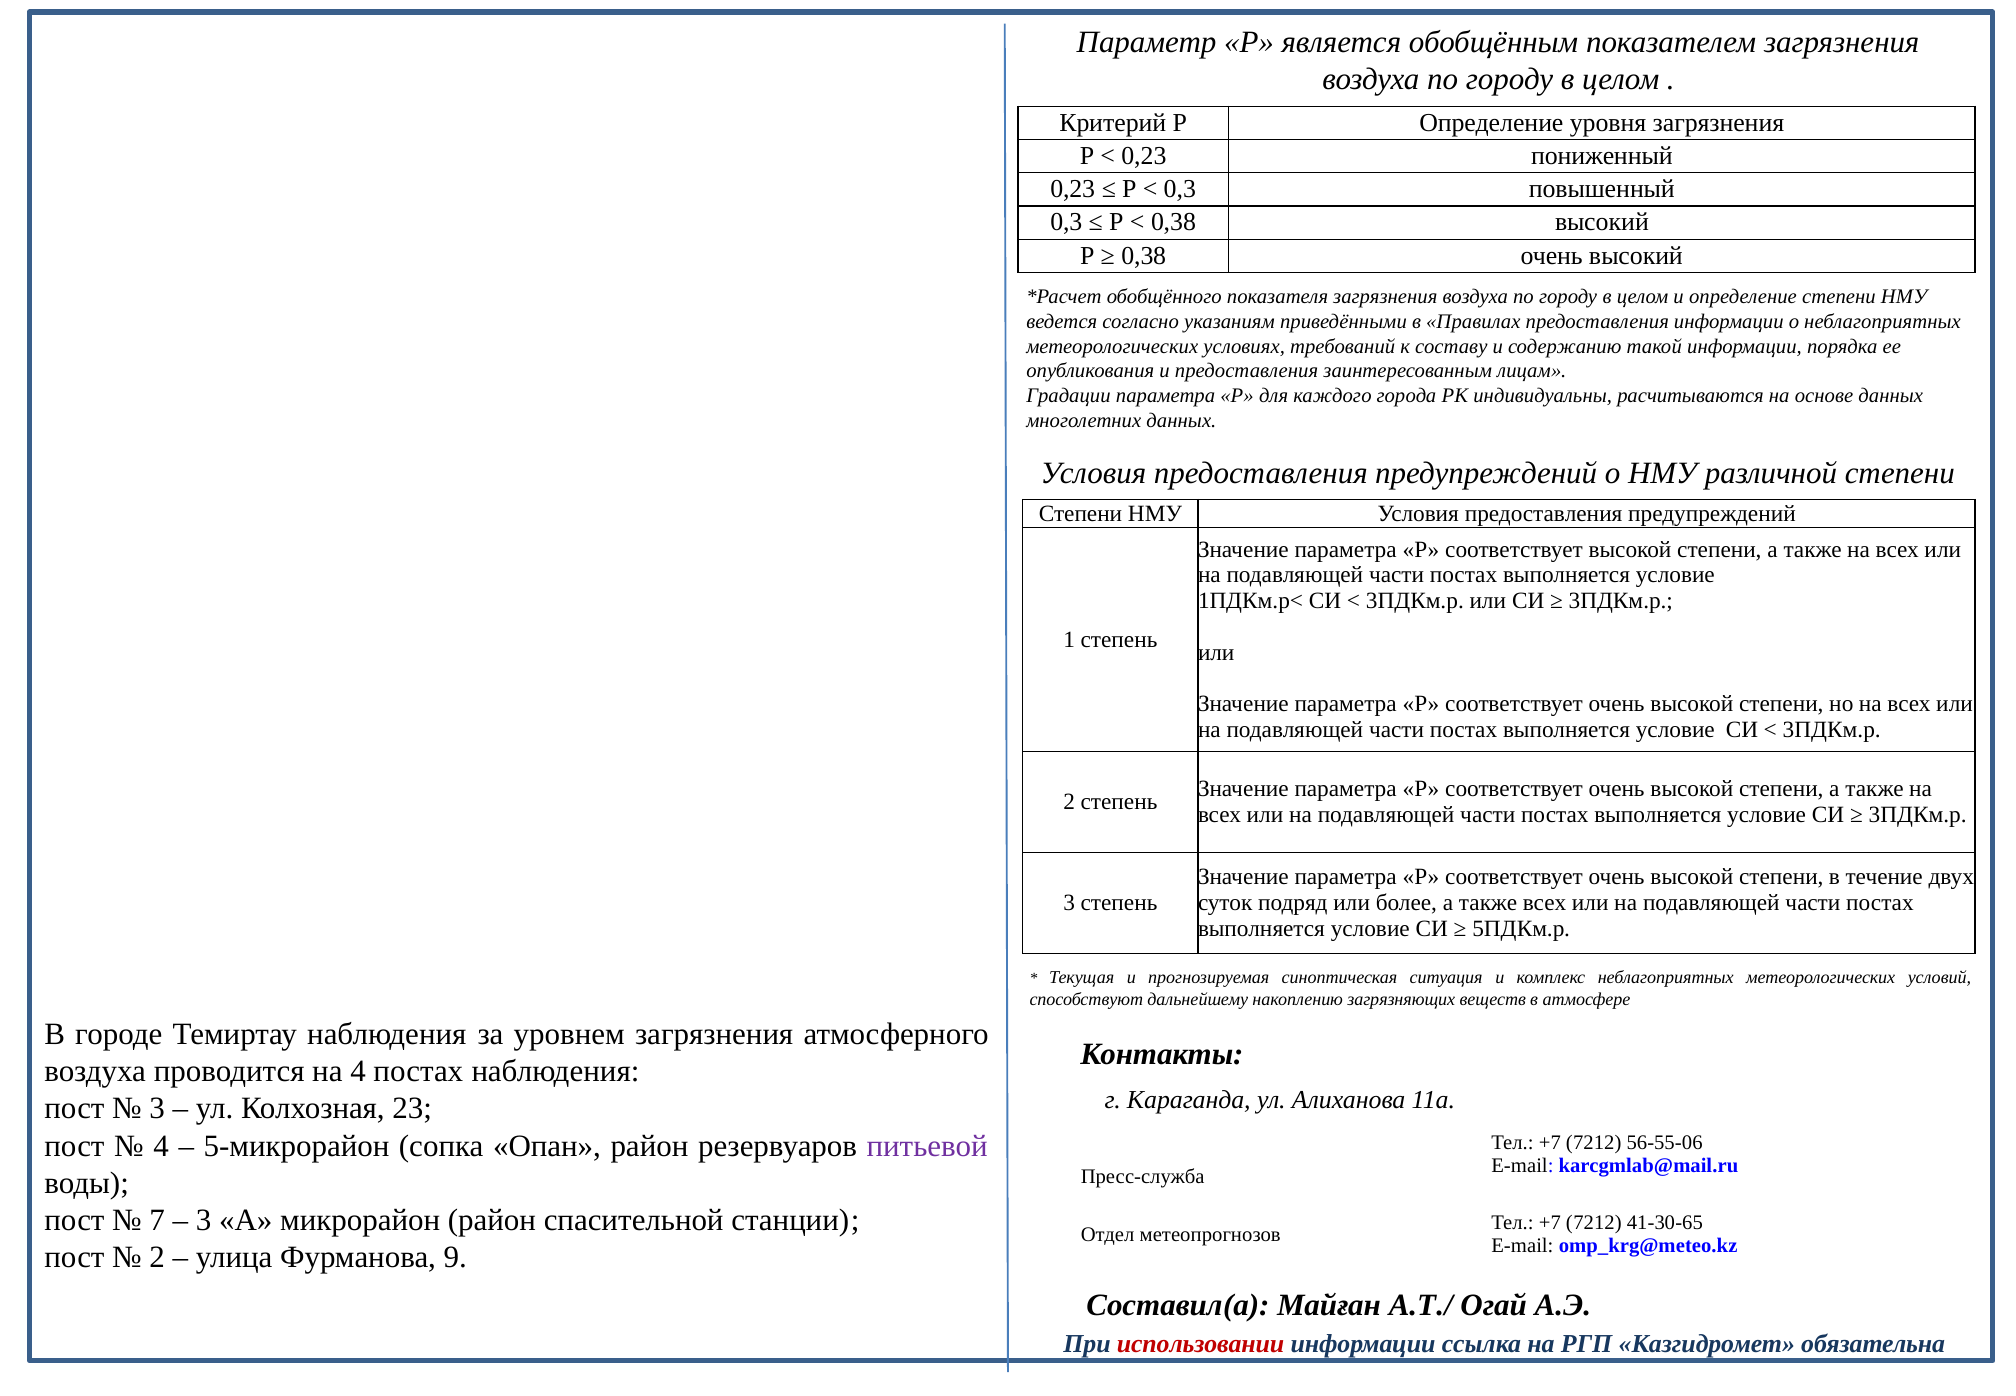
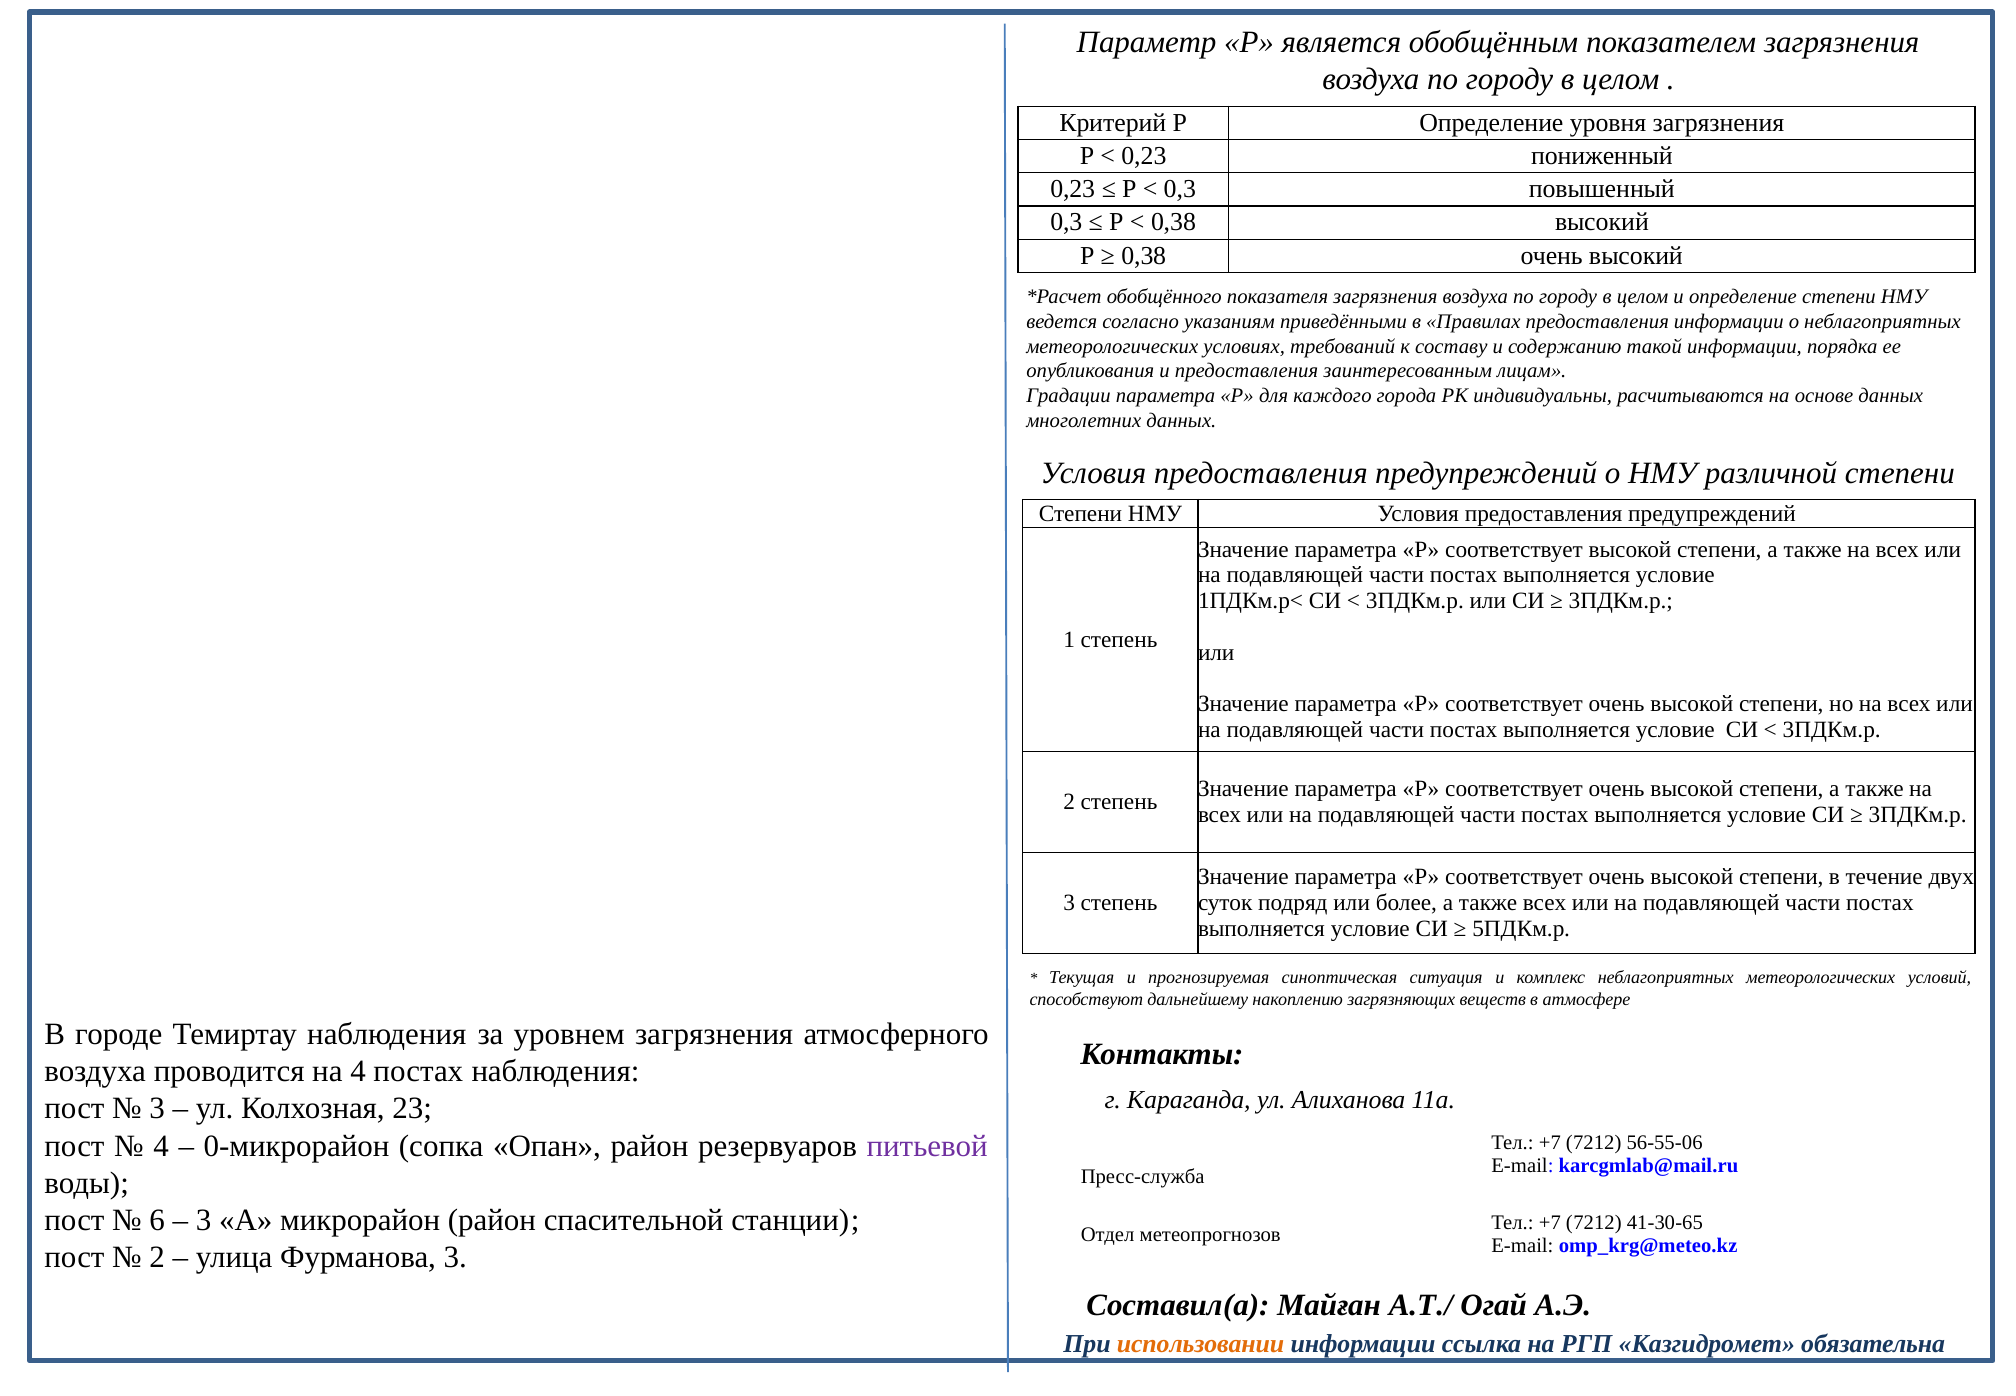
5-микрорайон: 5-микрорайон -> 0-микрорайон (297, 1146)
7: 7 -> 6 (157, 1220)
Фурманова 9: 9 -> 3 (455, 1257)
использовании colour: red -> orange (1201, 1344)
